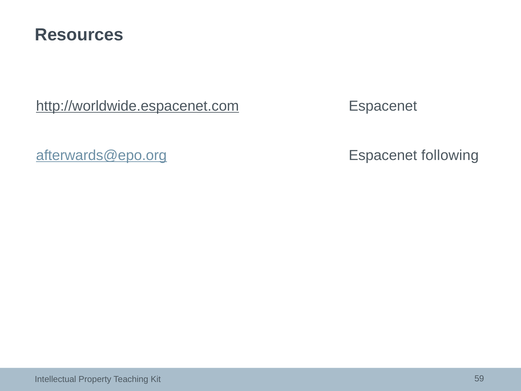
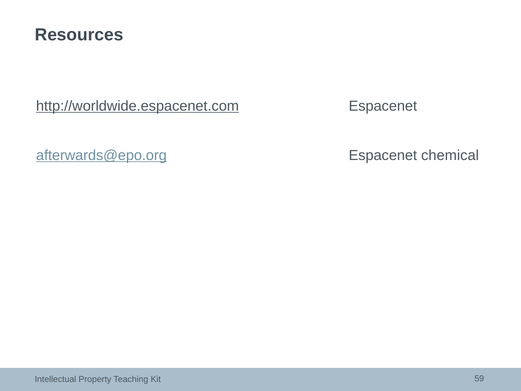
following: following -> chemical (450, 155)
